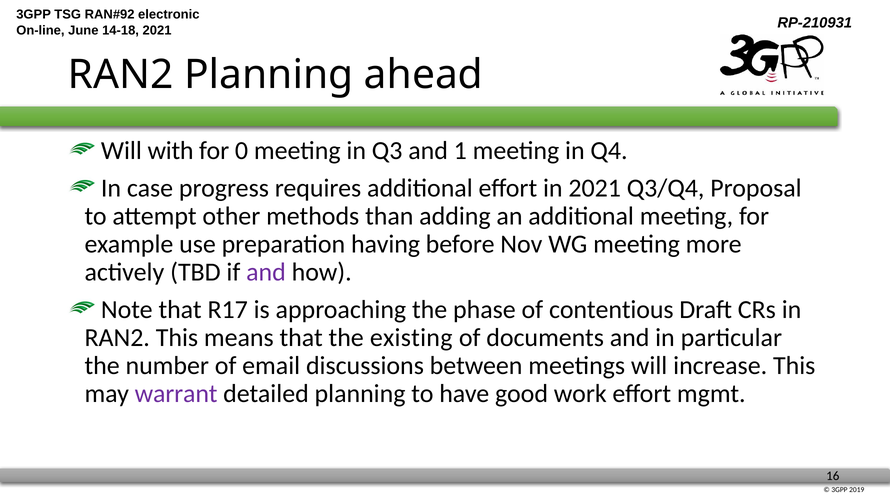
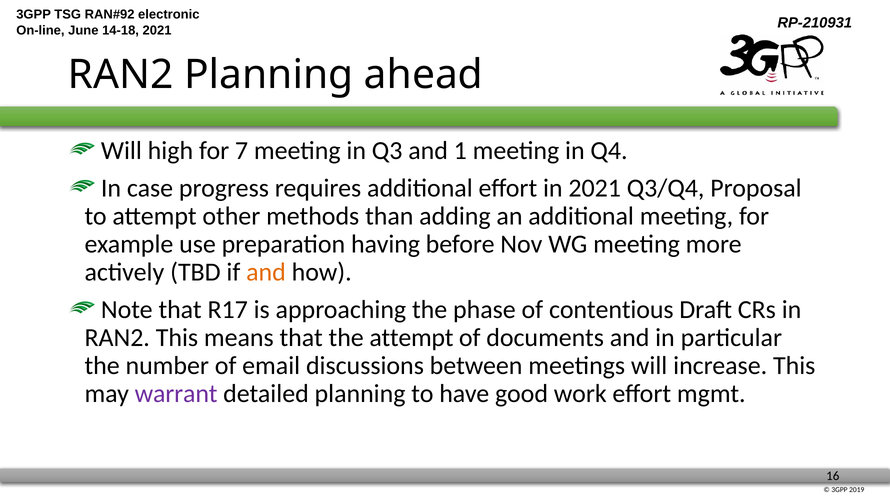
with: with -> high (170, 150)
0: 0 -> 7 (242, 150)
and colour: purple -> orange (266, 272)
the existing: existing -> attempt (411, 337)
